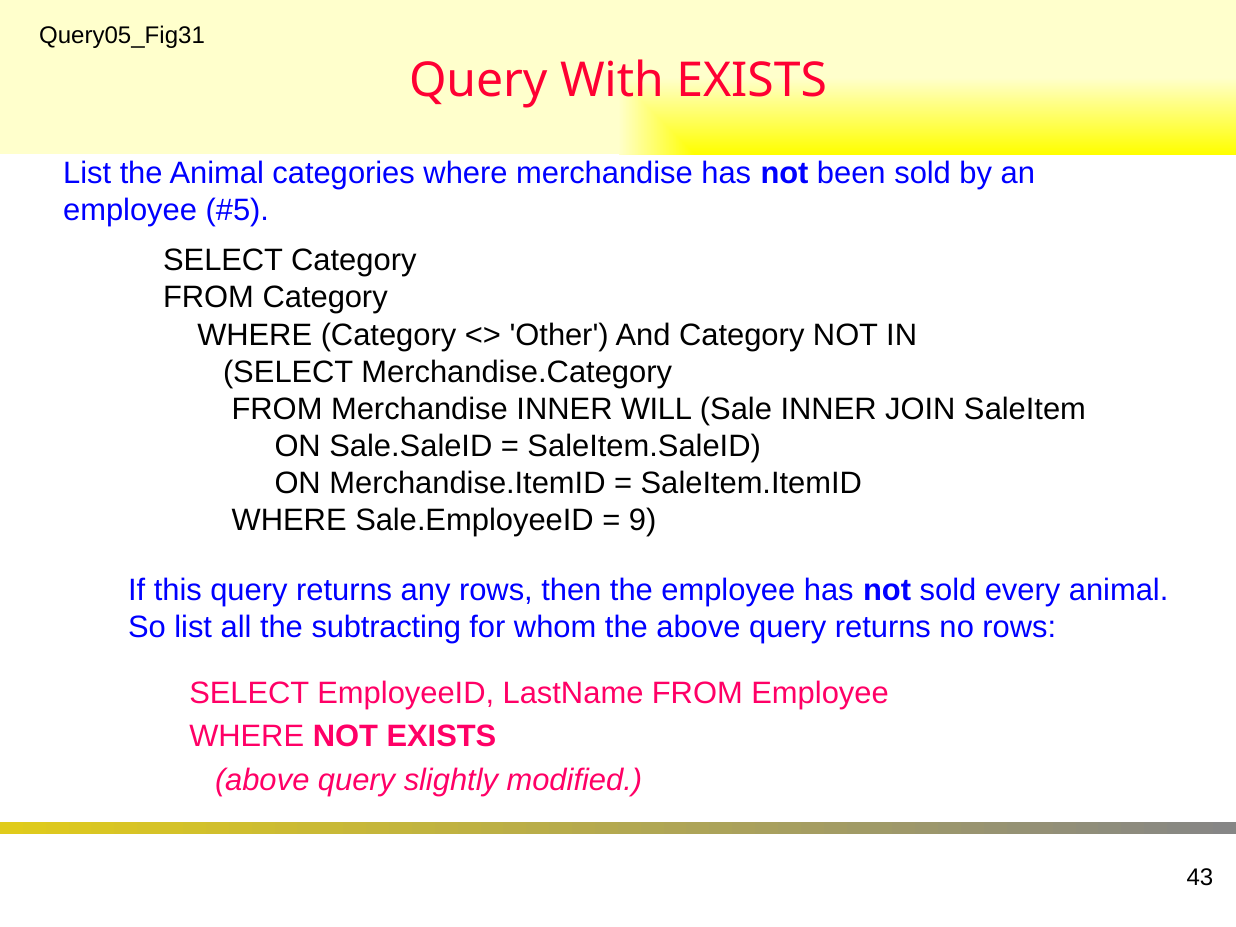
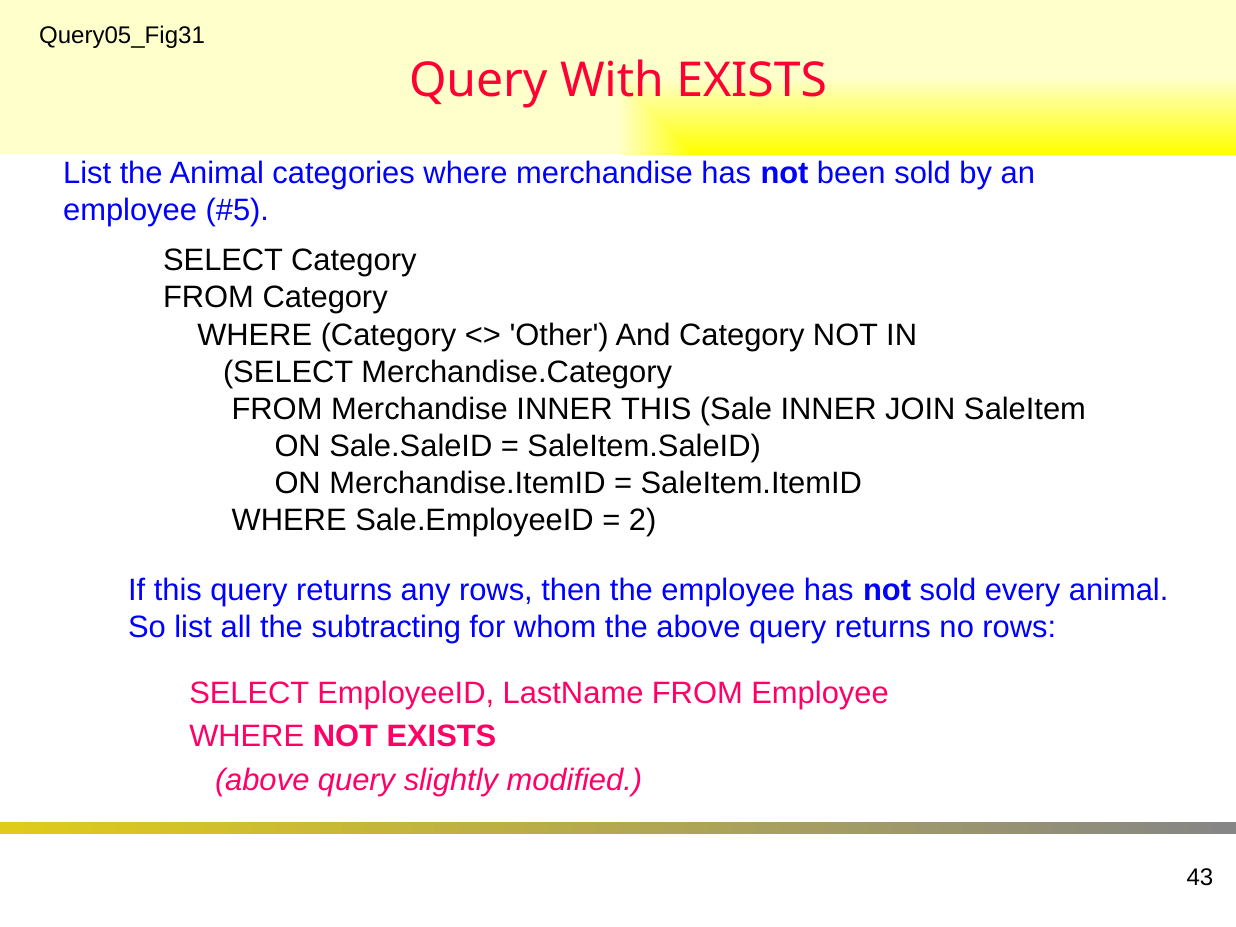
INNER WILL: WILL -> THIS (656, 409)
9: 9 -> 2 (643, 520)
